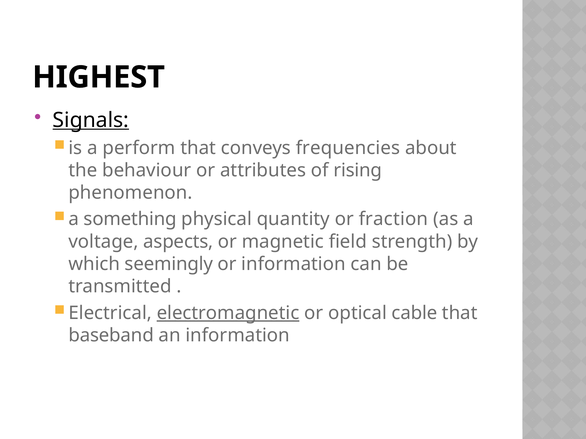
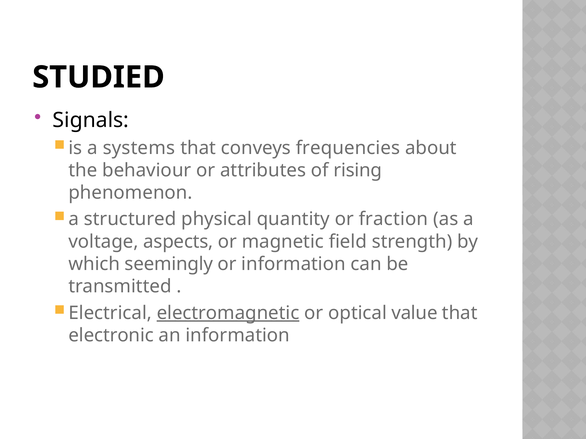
HIGHEST: HIGHEST -> STUDIED (98, 77)
Signals underline: present -> none (91, 120)
perform: perform -> systems (139, 148)
something: something -> structured (130, 219)
cable: cable -> value (414, 313)
baseband: baseband -> electronic (111, 336)
